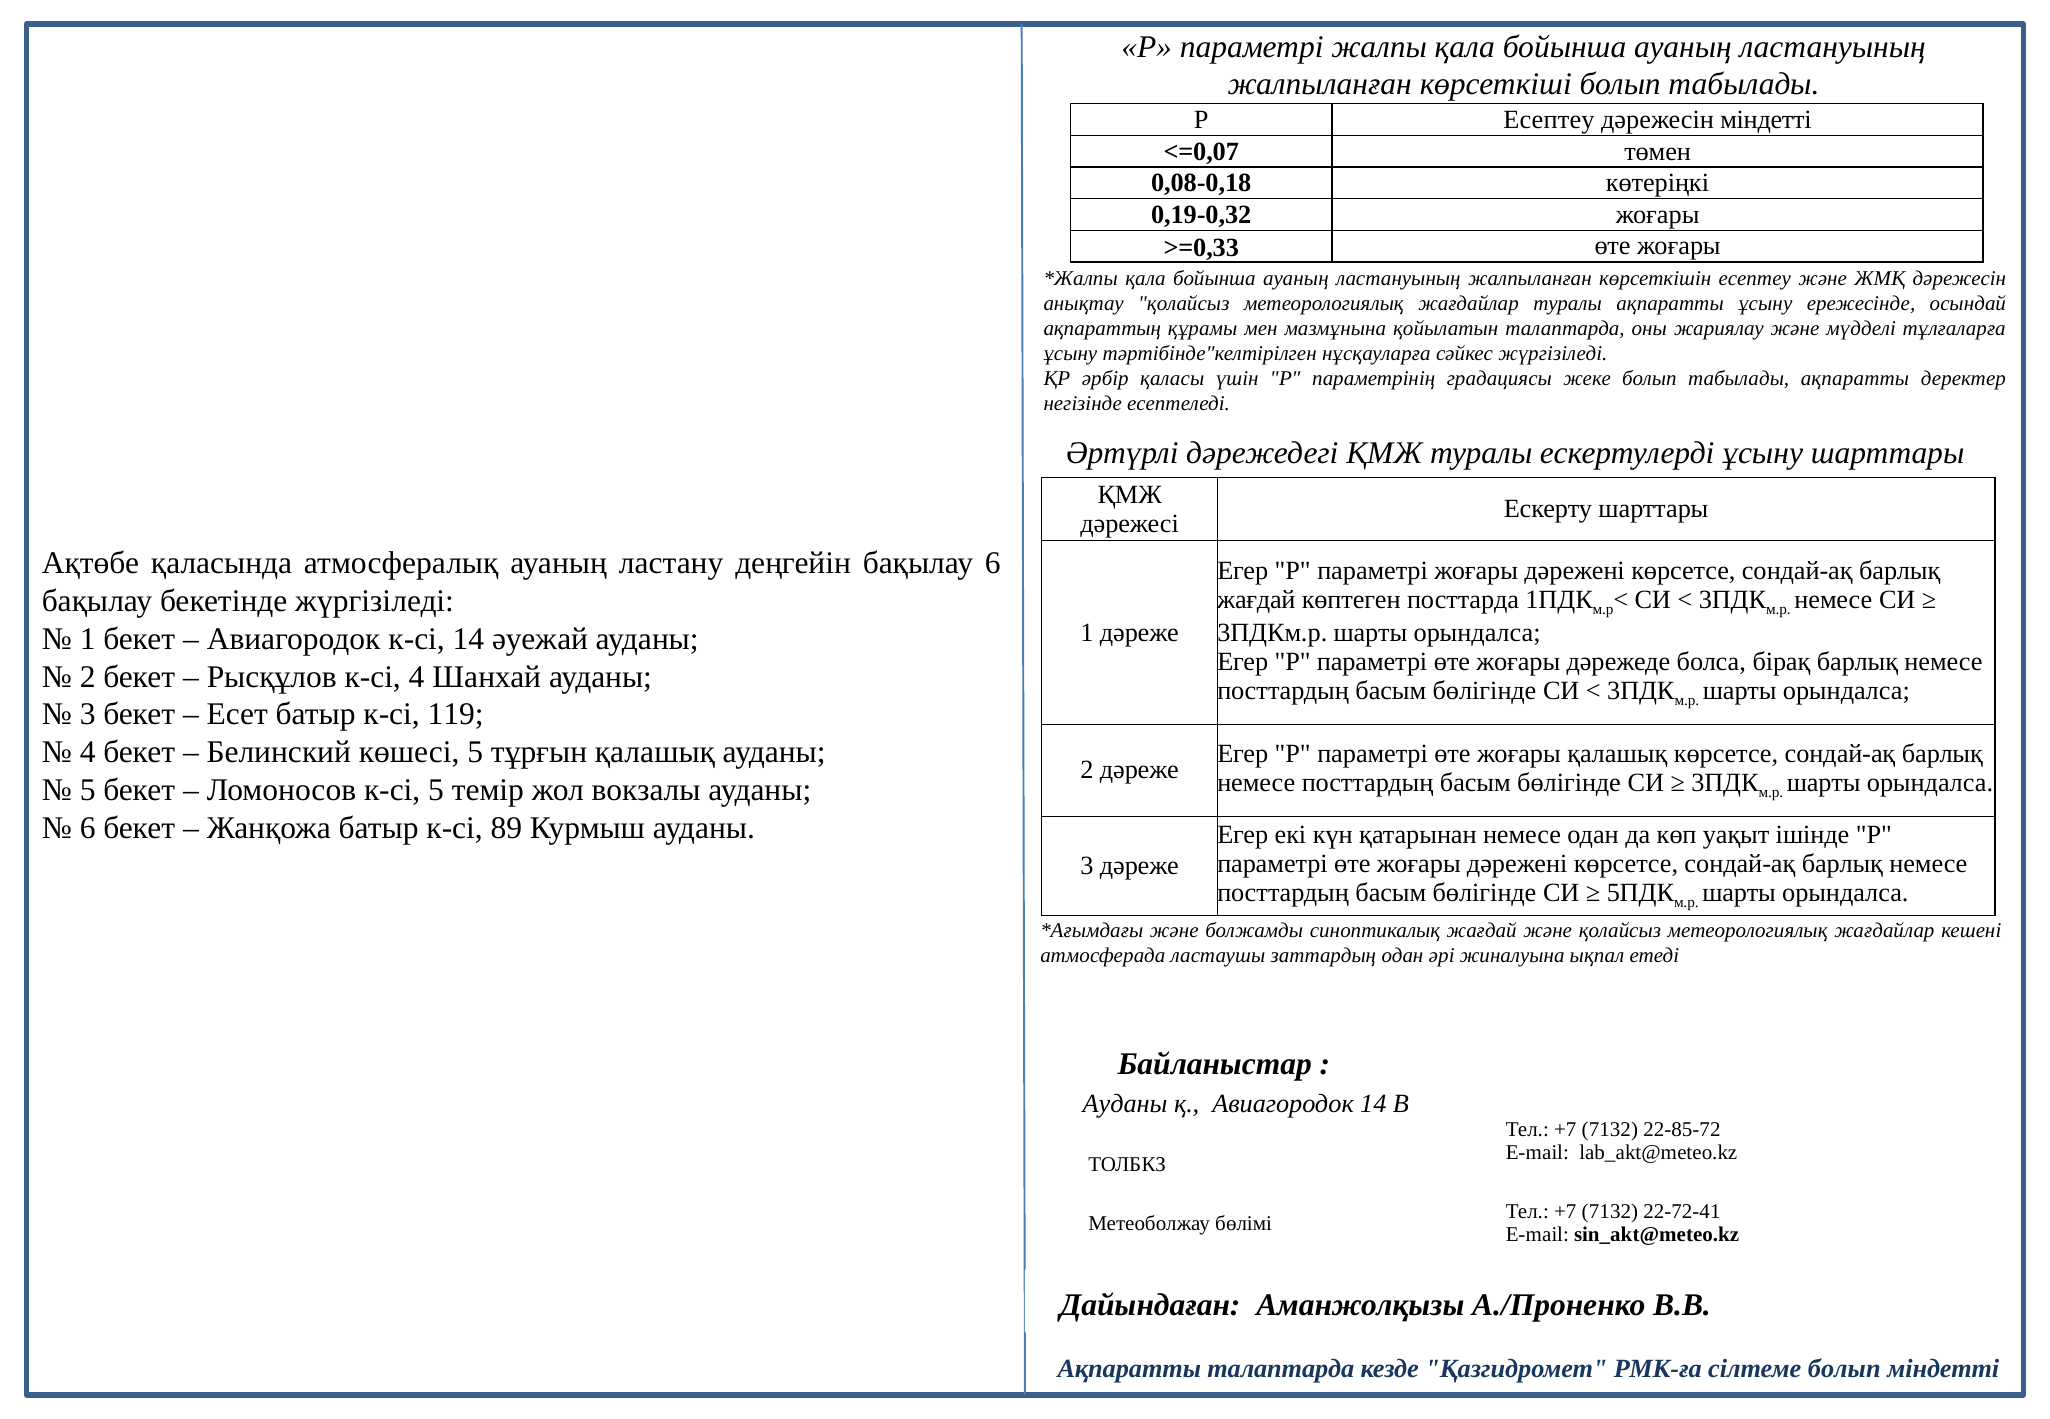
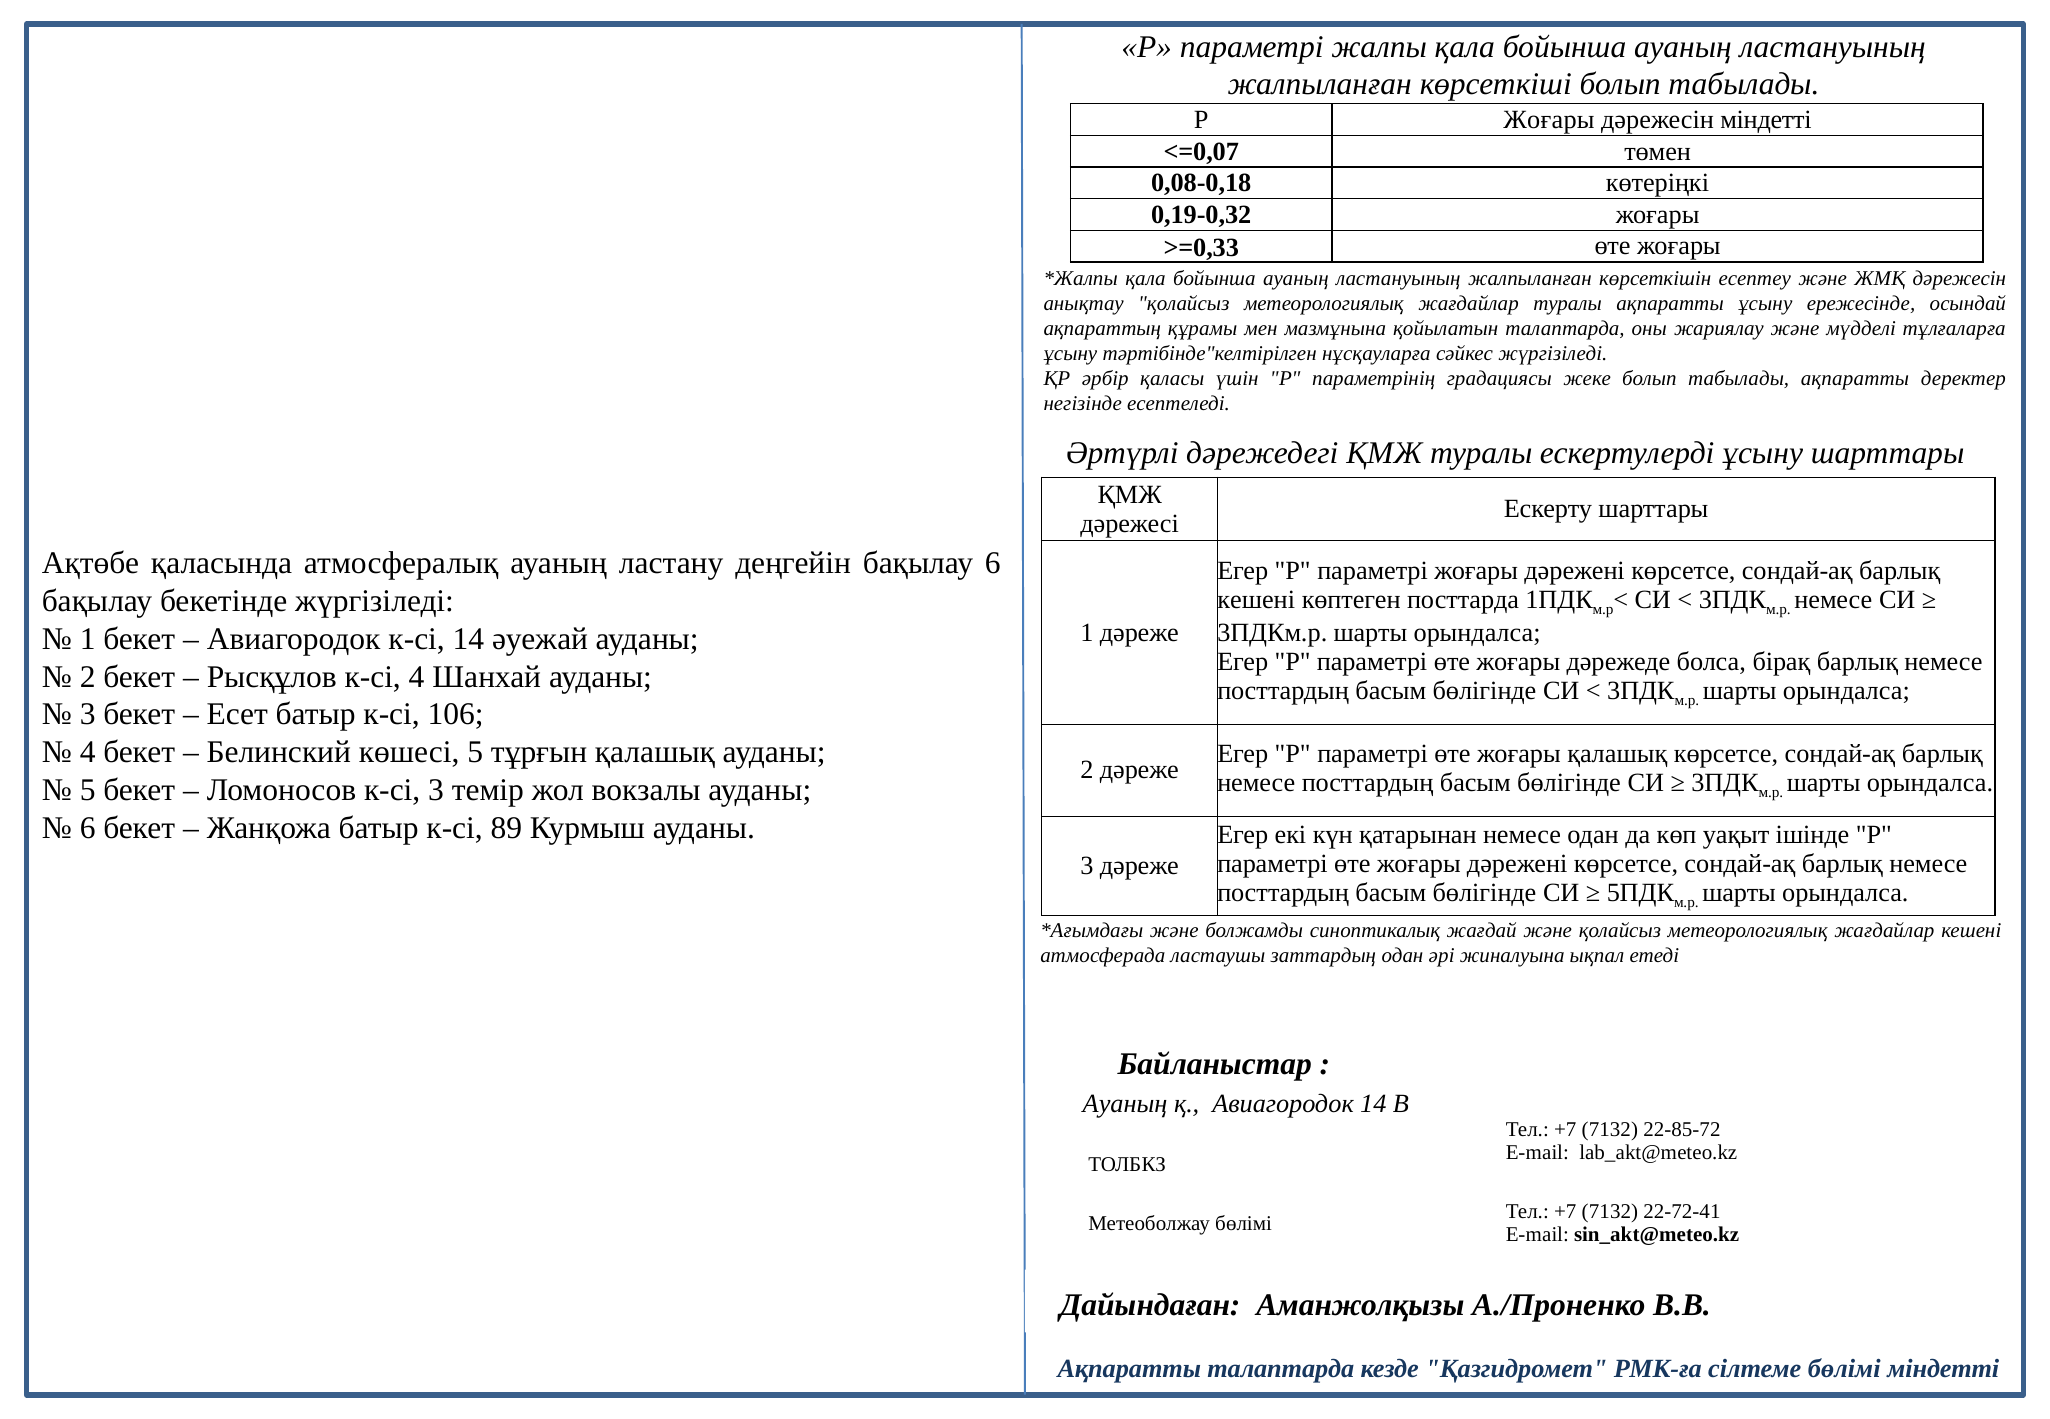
Р Есептеу: Есептеу -> Жоғары (1549, 120)
жағдай: жағдай -> кешені (1256, 599)
119: 119 -> 106 (456, 715)
к-сі 5: 5 -> 3 (436, 790)
Ауданы: Ауданы -> Ауаның (1125, 1104)
сілтеме болып: болып -> бөлімі (1844, 1369)
